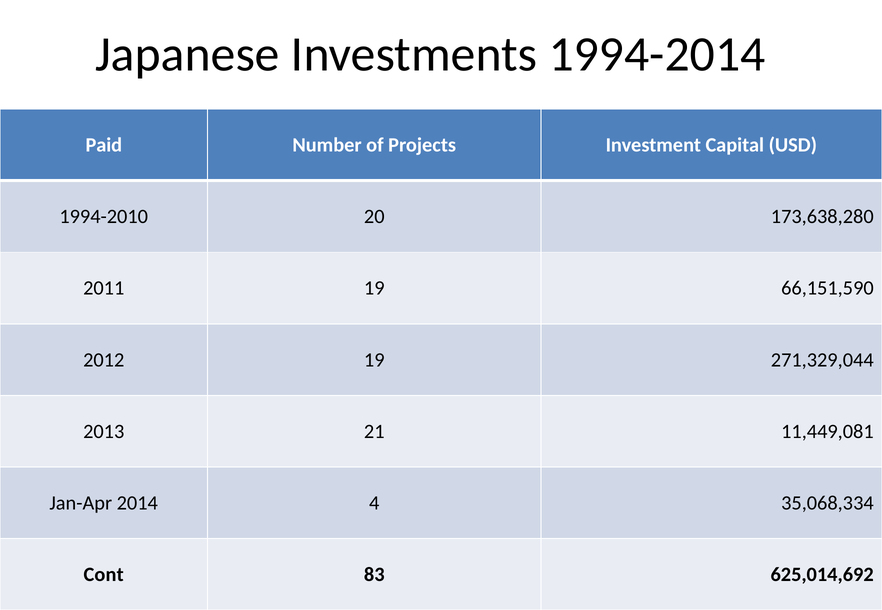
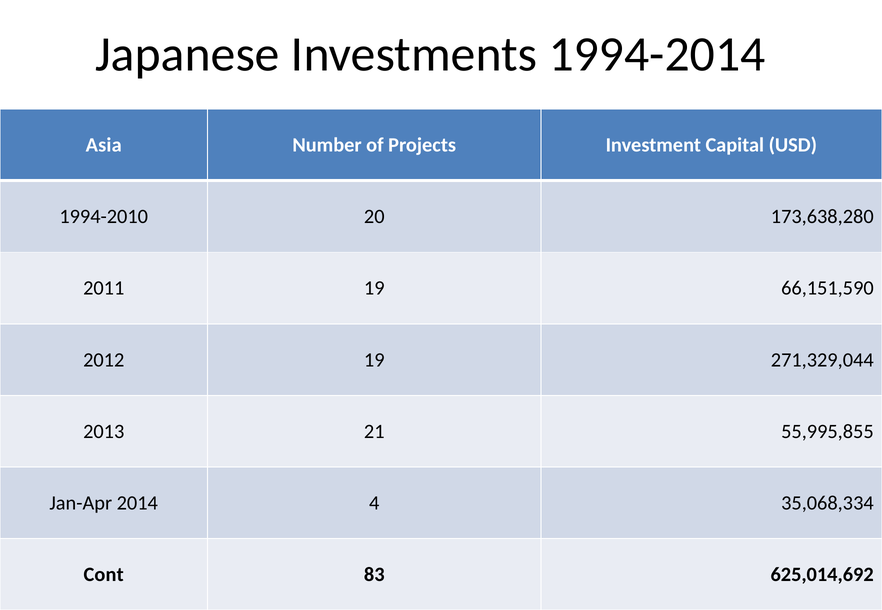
Paid: Paid -> Asia (104, 145)
11,449,081: 11,449,081 -> 55,995,855 (827, 432)
